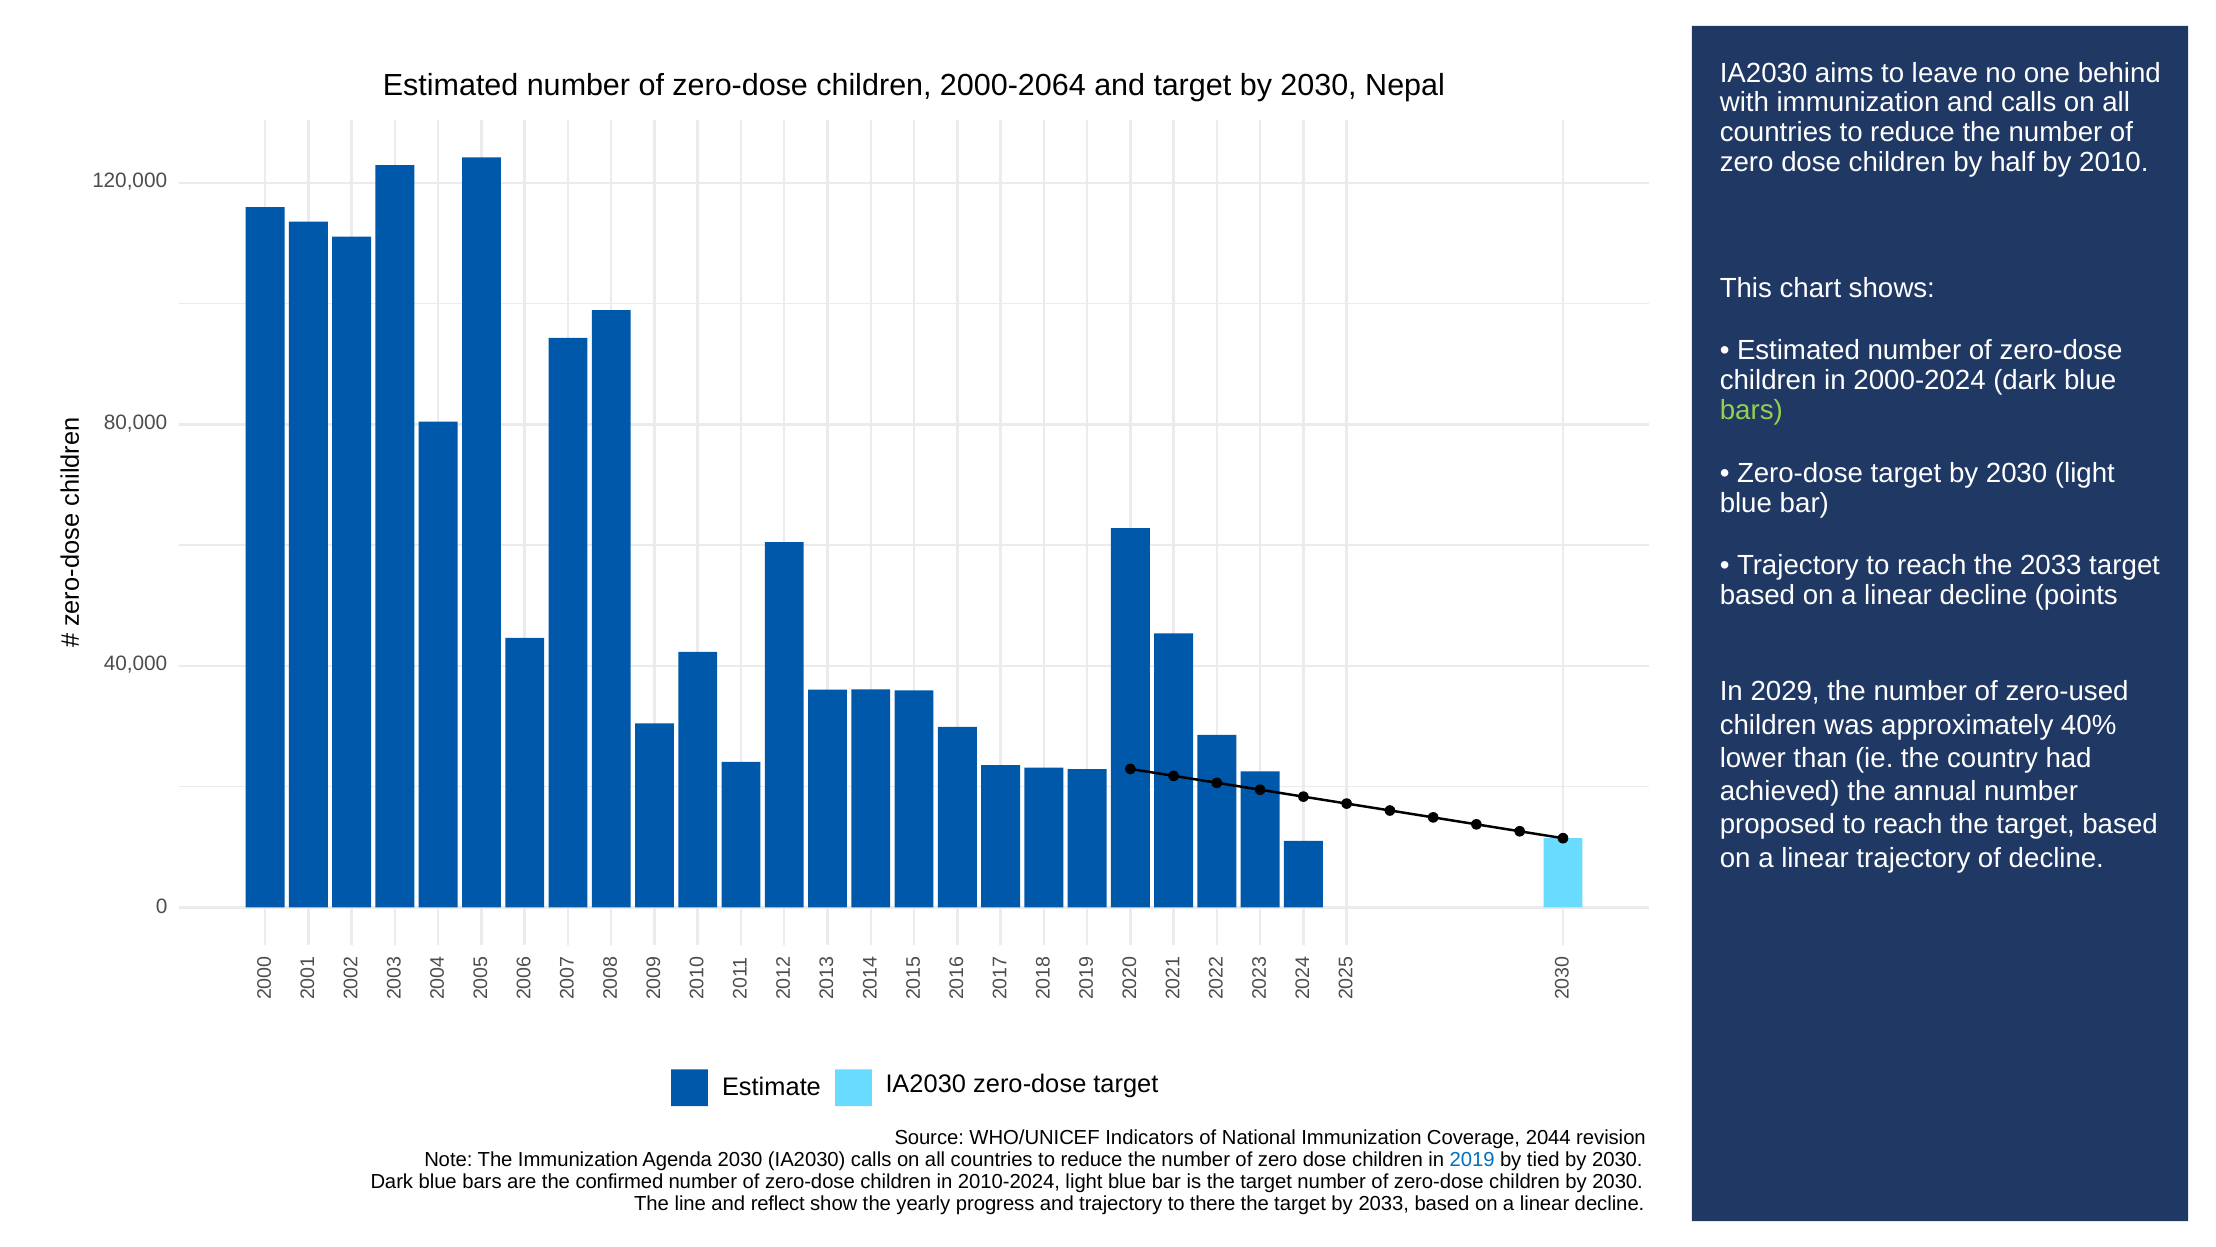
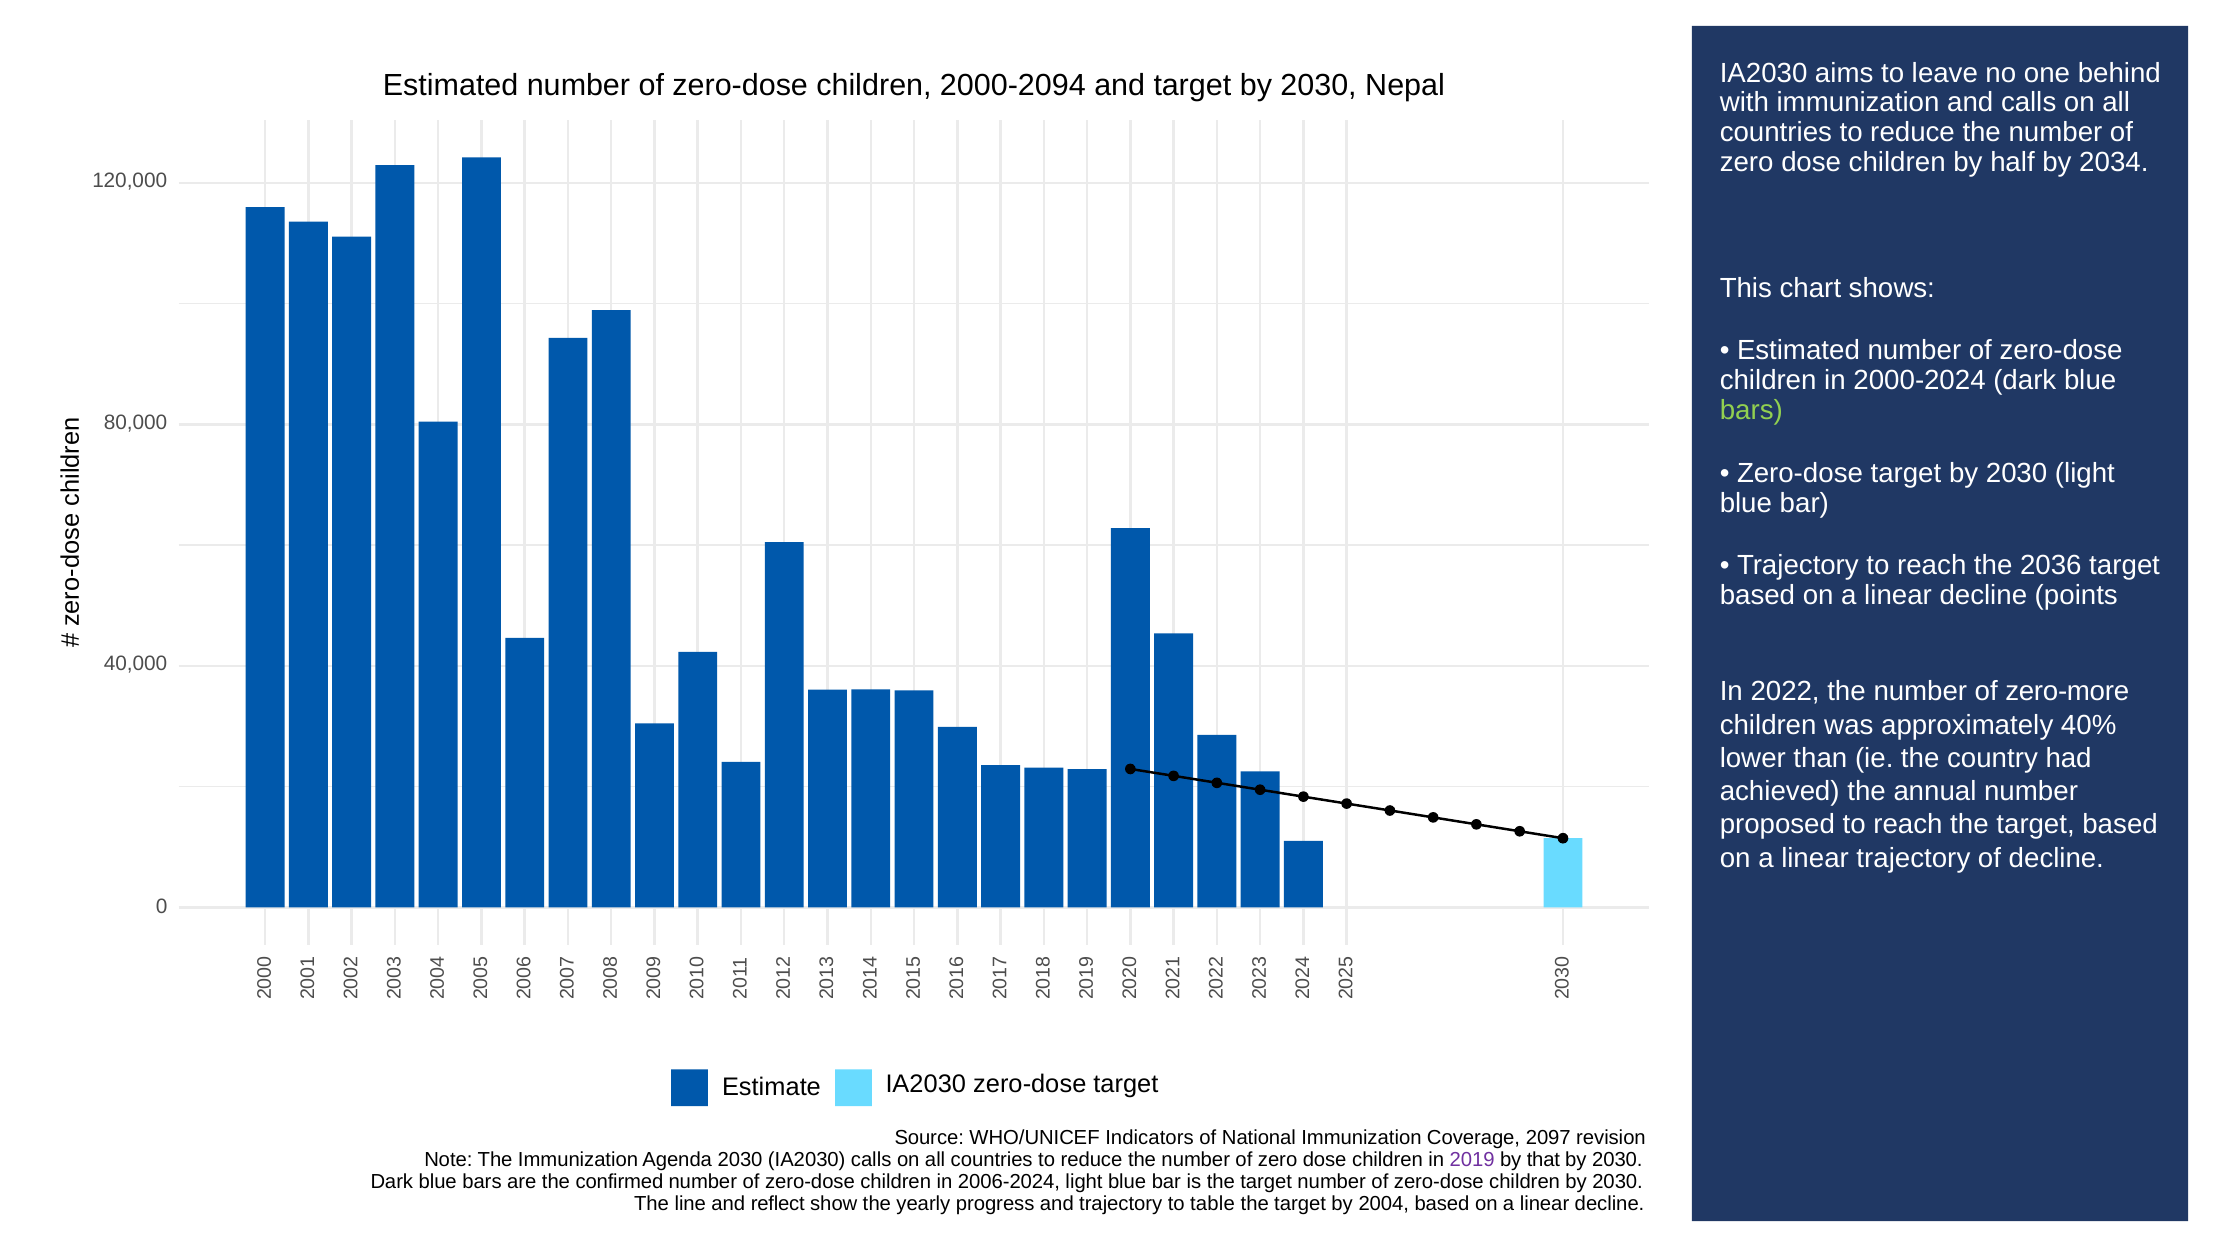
2000-2064: 2000-2064 -> 2000-2094 (1013, 86)
2010: 2010 -> 2034 (2114, 163)
the 2033: 2033 -> 2036 (2051, 565)
2029: 2029 -> 2022 (1785, 692)
zero-used: zero-used -> zero-more (2067, 692)
2044: 2044 -> 2097 (1548, 1137)
2019 colour: blue -> purple (1472, 1159)
tied: tied -> that (1543, 1159)
2010-2024: 2010-2024 -> 2006-2024 (1009, 1181)
there: there -> table (1212, 1203)
by 2033: 2033 -> 2004 (1384, 1203)
